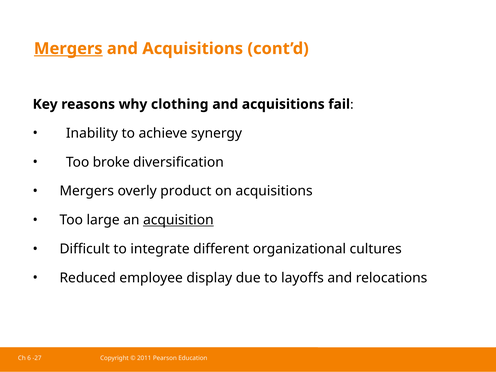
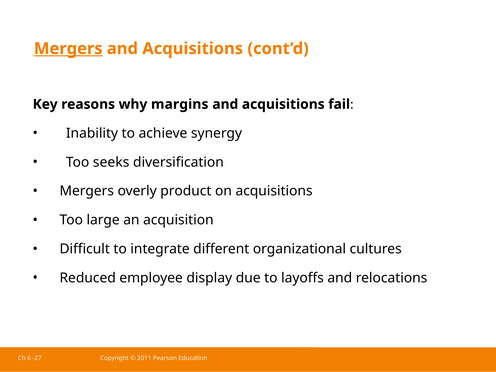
clothing: clothing -> margins (180, 104)
broke: broke -> seeks (111, 162)
acquisition underline: present -> none (178, 220)
